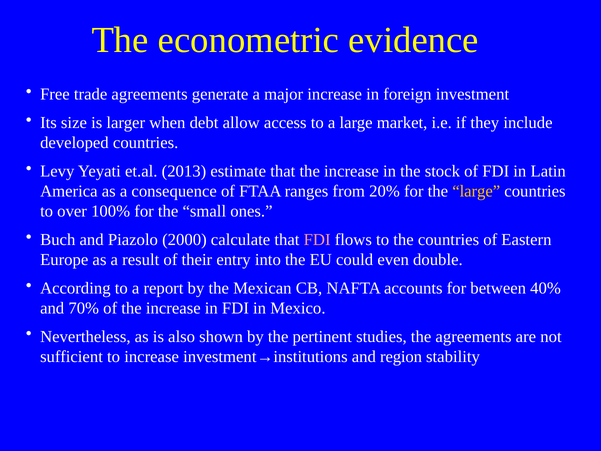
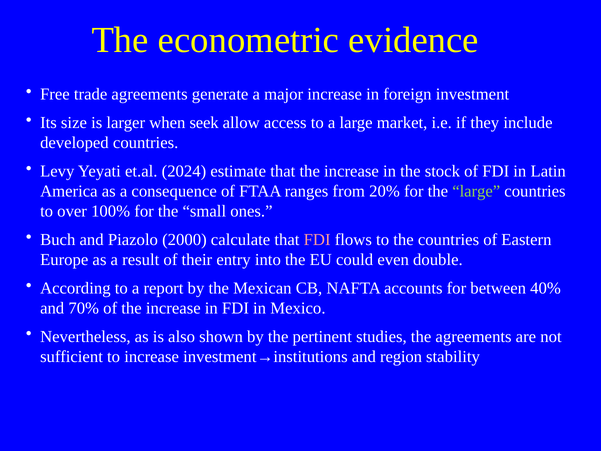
debt: debt -> seek (204, 123)
2013: 2013 -> 2024 (184, 171)
large colour: yellow -> light green (476, 191)
